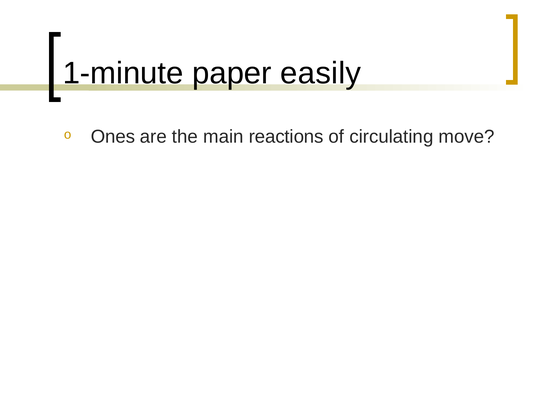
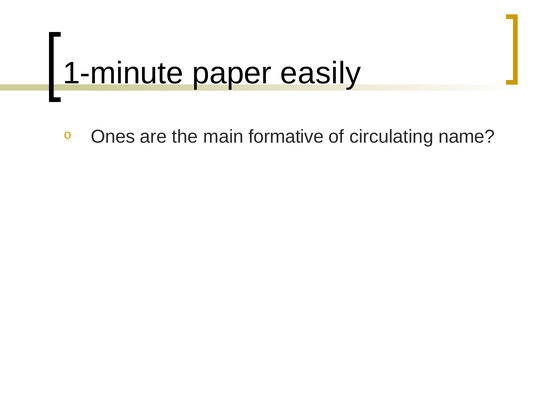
reactions: reactions -> formative (286, 137)
move: move -> name (467, 137)
